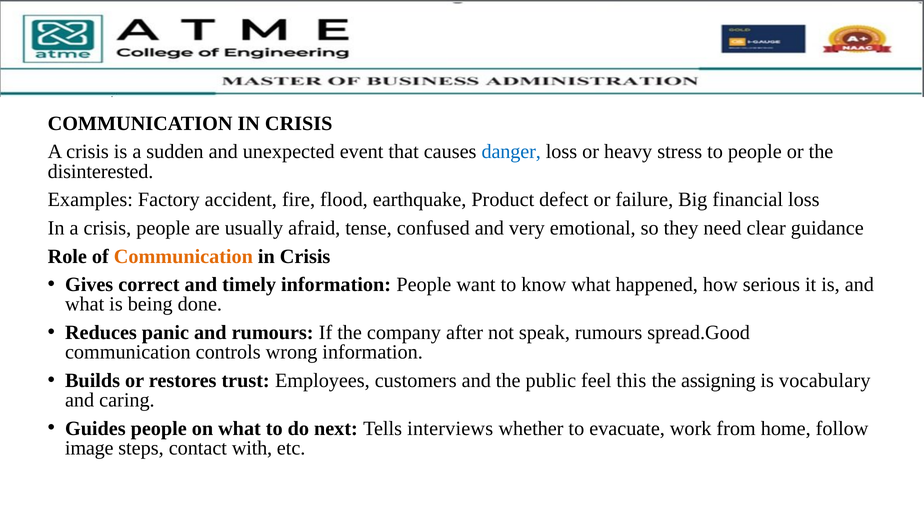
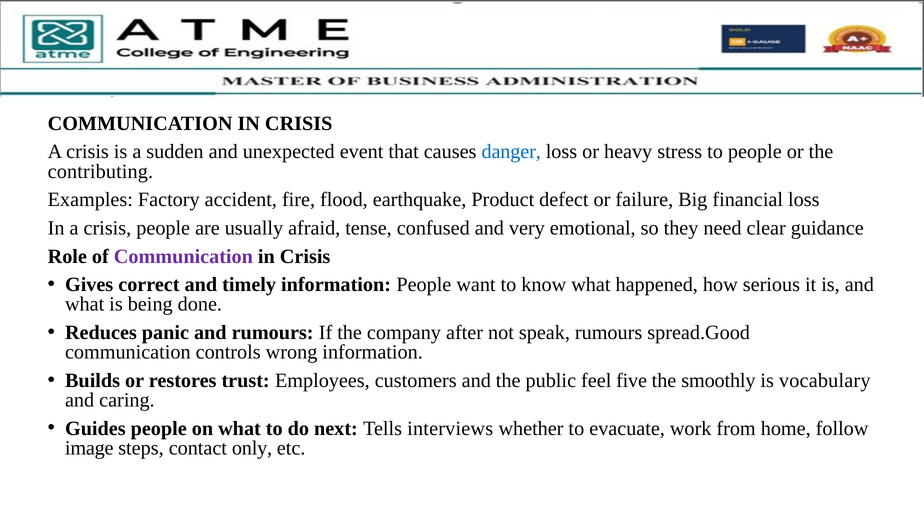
disinterested: disinterested -> contributing (100, 171)
Communication colour: orange -> purple (183, 256)
this: this -> five (632, 380)
assigning: assigning -> smoothly (718, 380)
with: with -> only (252, 448)
